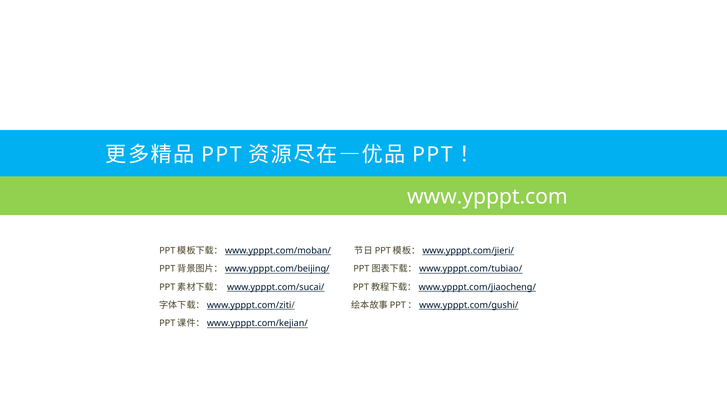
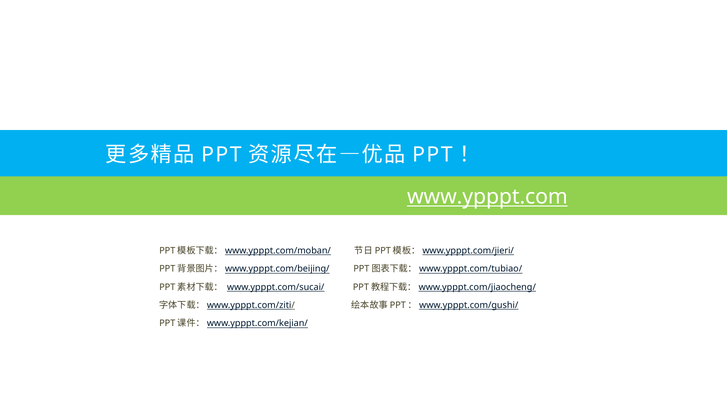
www.ypppt.com underline: none -> present (487, 197)
